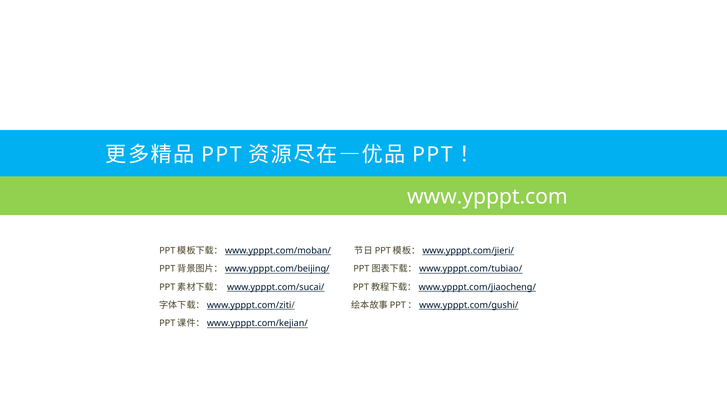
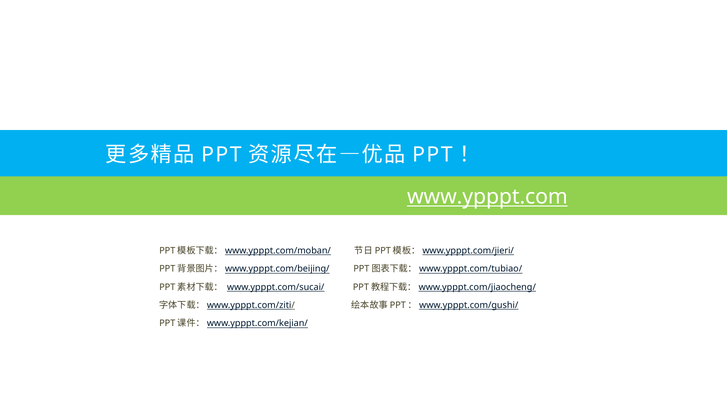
www.ypppt.com underline: none -> present (487, 197)
